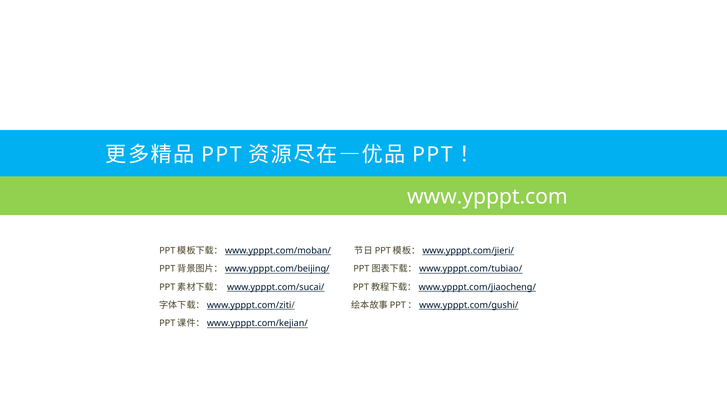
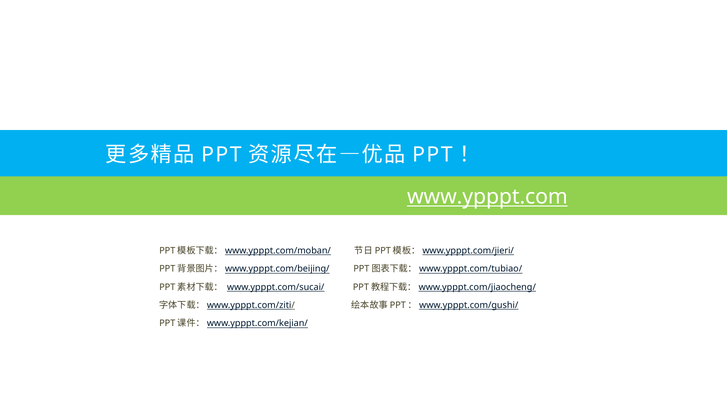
www.ypppt.com underline: none -> present (487, 197)
